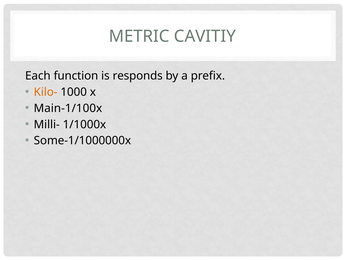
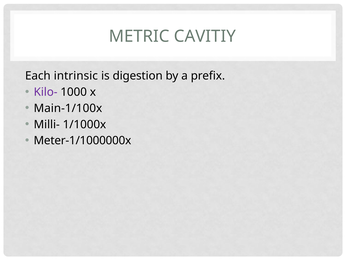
function: function -> intrinsic (76, 76)
responds: responds -> digestion (138, 76)
Kilo- colour: orange -> purple (46, 92)
Some-1/1000000x: Some-1/1000000x -> Meter-1/1000000x (82, 140)
